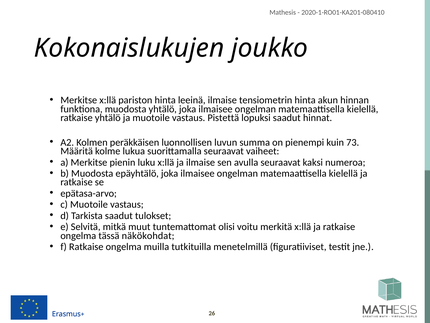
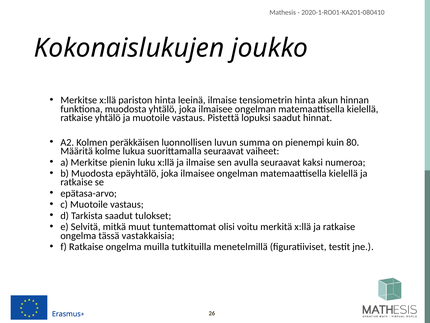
73: 73 -> 80 (353, 142)
näkökohdat: näkökohdat -> vastakkaisia (148, 235)
